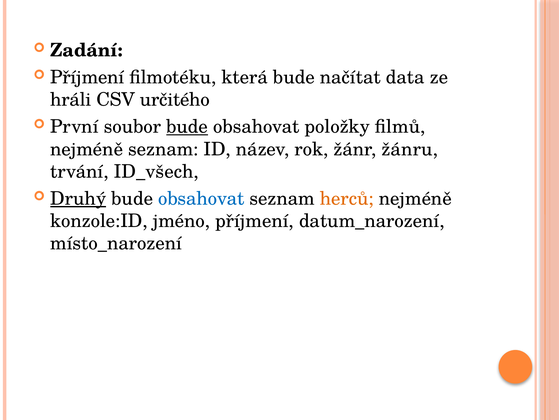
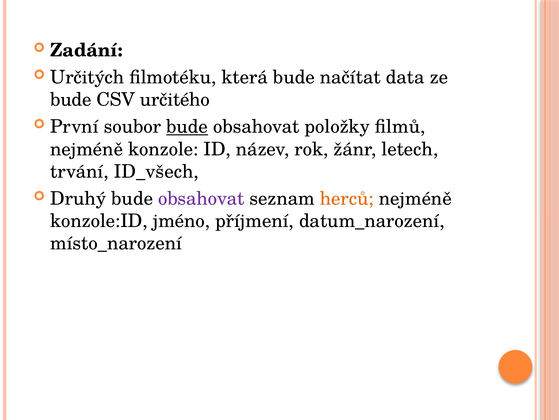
Příjmení: Příjmení -> Určitých (87, 77)
hráli: hráli -> bude (71, 100)
nejméně seznam: seznam -> konzole (163, 149)
žánru: žánru -> letech (410, 149)
Druhý underline: present -> none (78, 198)
obsahovat colour: blue -> purple (201, 198)
